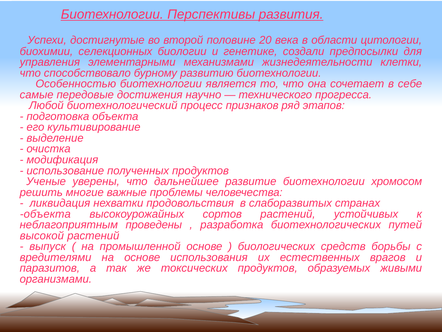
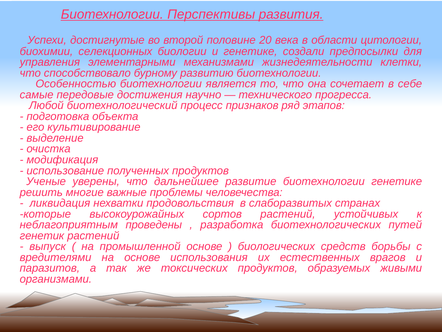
биотехнологии хромосом: хромосом -> генетике (397, 181)
объекта: объекта -> которые (45, 214)
высокой: высокой -> генетик (42, 235)
